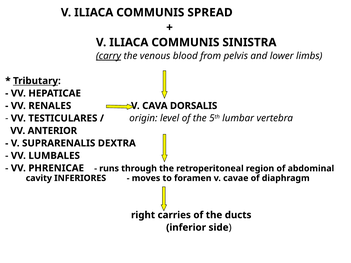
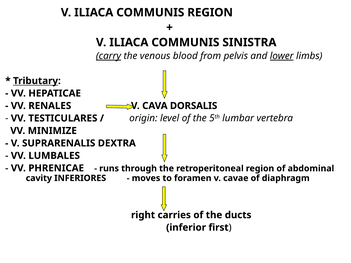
COMMUNIS SPREAD: SPREAD -> REGION (210, 13)
lower underline: none -> present (282, 56)
ANTERIOR: ANTERIOR -> MINIMIZE (52, 131)
side: side -> first (219, 228)
